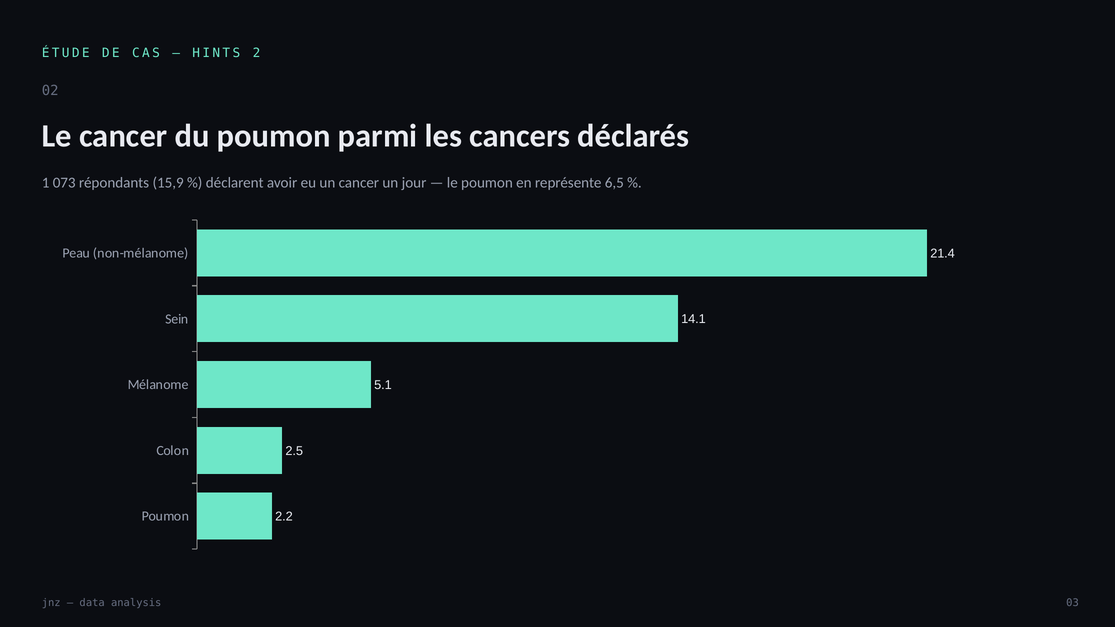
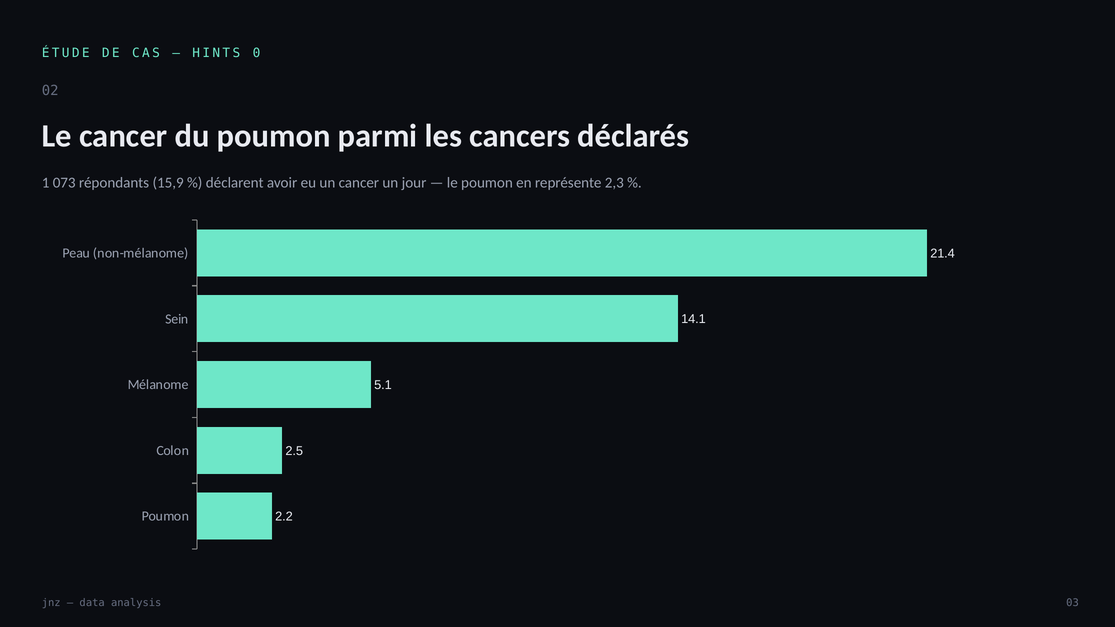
2: 2 -> 0 (256, 53)
6,5: 6,5 -> 2,3 (614, 183)
